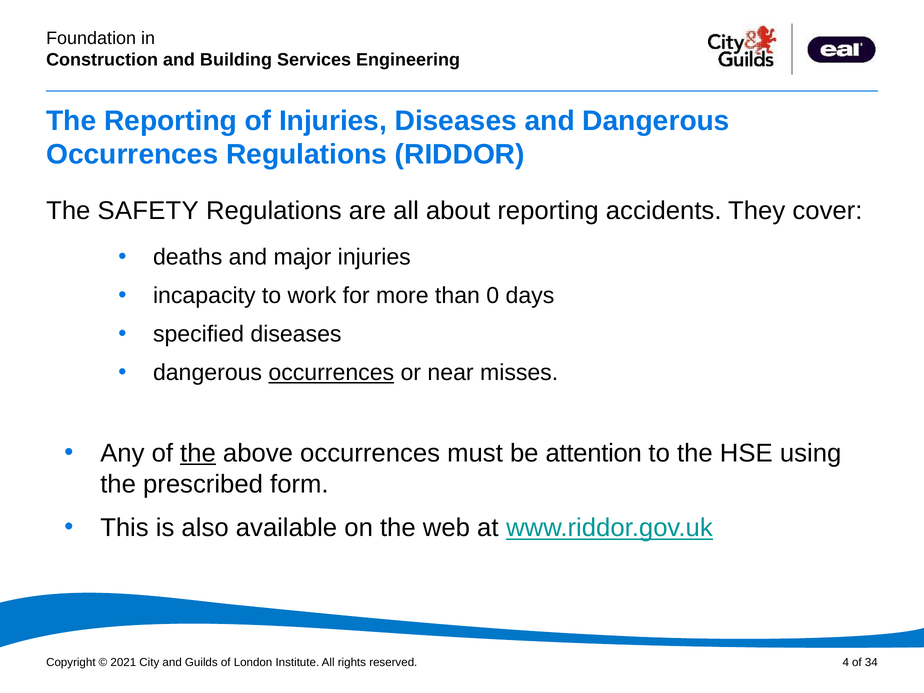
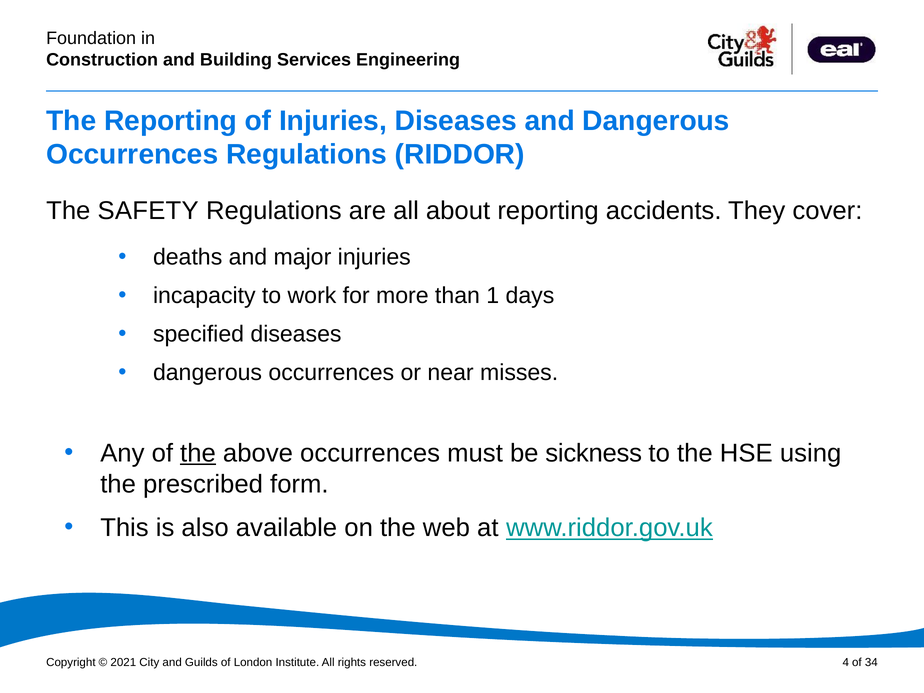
0: 0 -> 1 (493, 296)
occurrences underline: present -> none (331, 373)
attention: attention -> sickness (594, 453)
